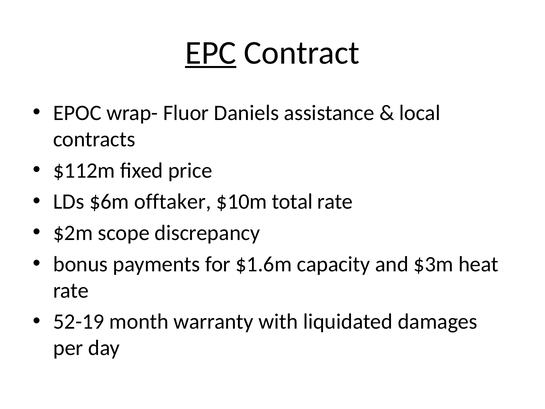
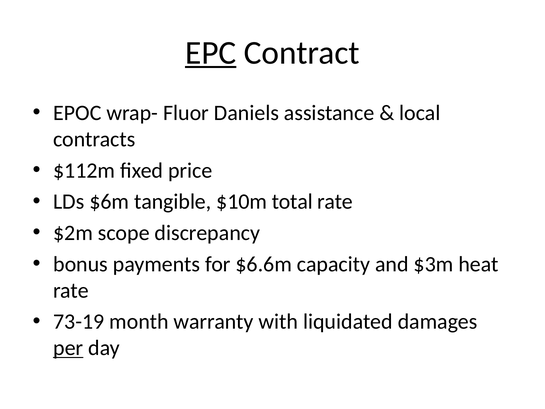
offtaker: offtaker -> tangible (173, 202)
$1.6m: $1.6m -> $6.6m (264, 264)
52-19: 52-19 -> 73-19 (79, 321)
per underline: none -> present (68, 348)
